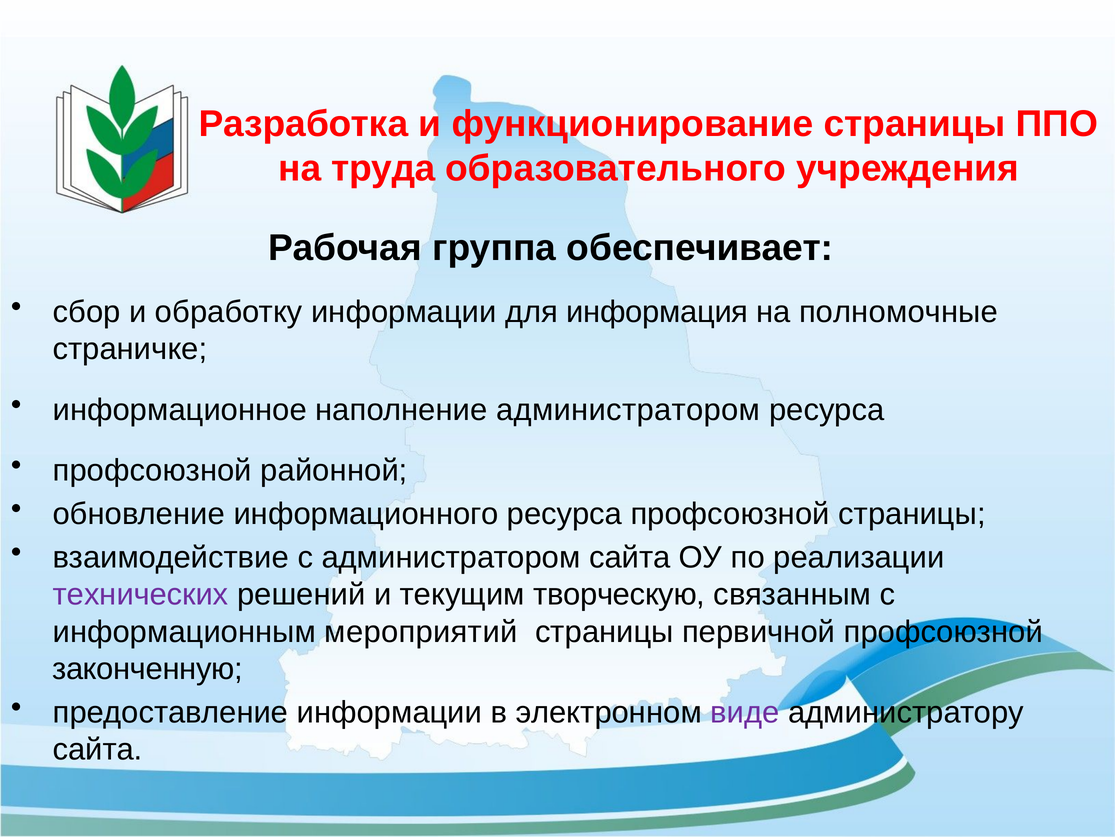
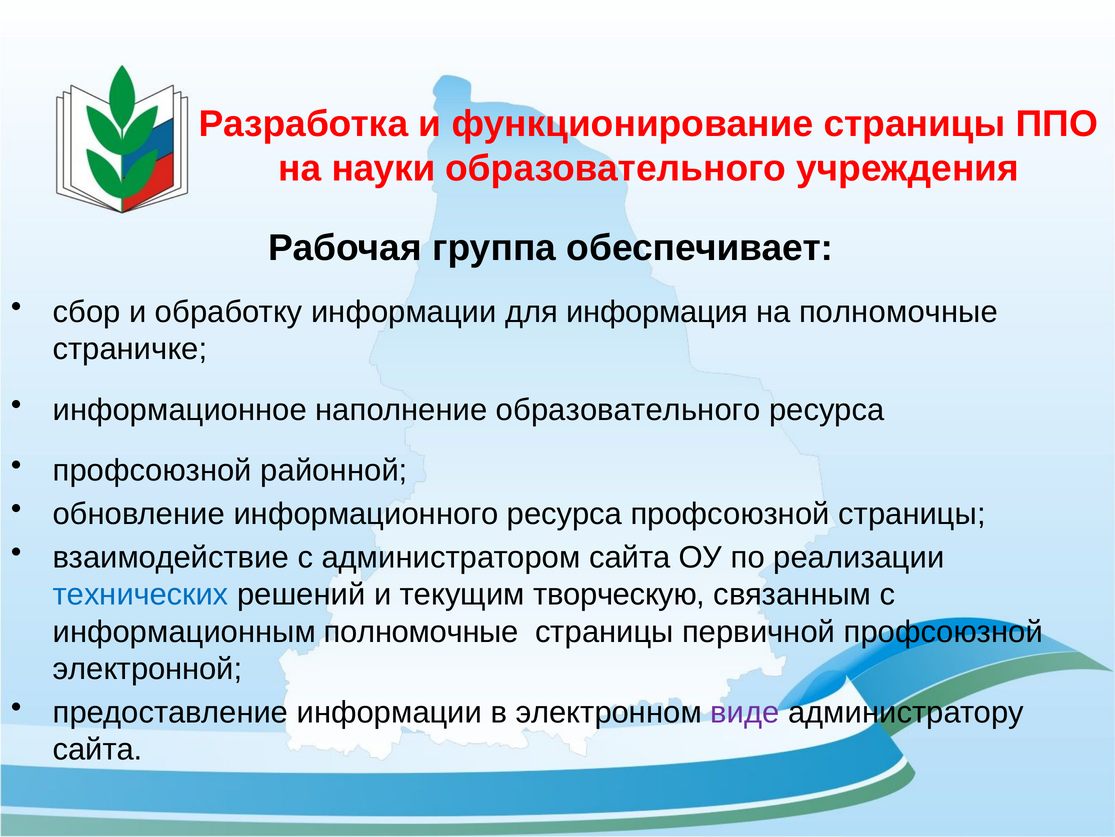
труда: труда -> науки (383, 168)
наполнение администратором: администратором -> образовательного (628, 410)
технических colour: purple -> blue (141, 594)
информационным мероприятий: мероприятий -> полномочные (421, 631)
законченную: законченную -> электронной (147, 669)
